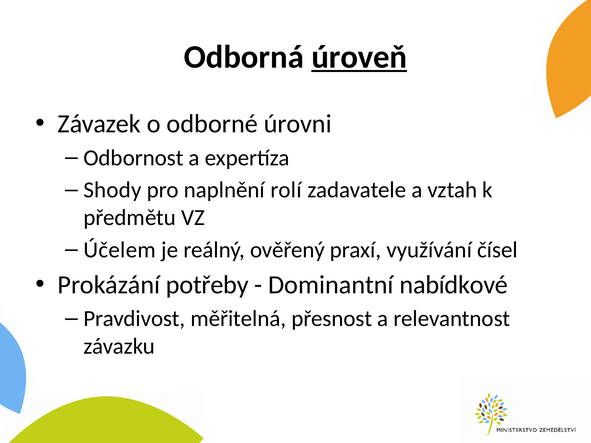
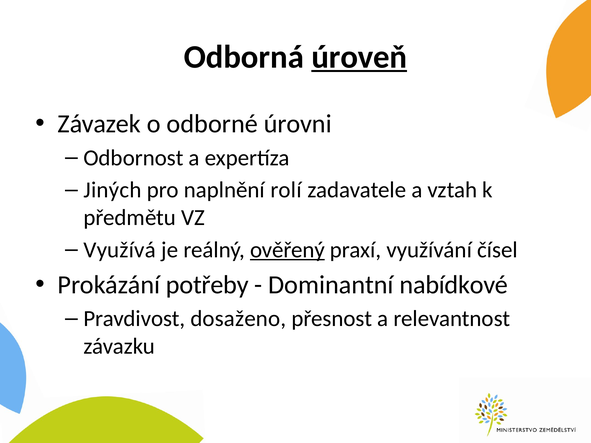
Shody: Shody -> Jiných (112, 190)
Účelem: Účelem -> Využívá (120, 250)
ověřený underline: none -> present (287, 250)
měřitelná: měřitelná -> dosaženo (238, 319)
